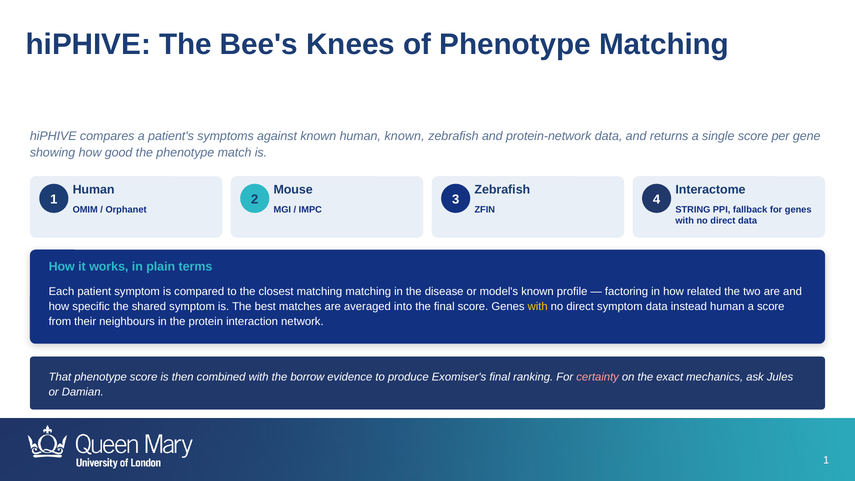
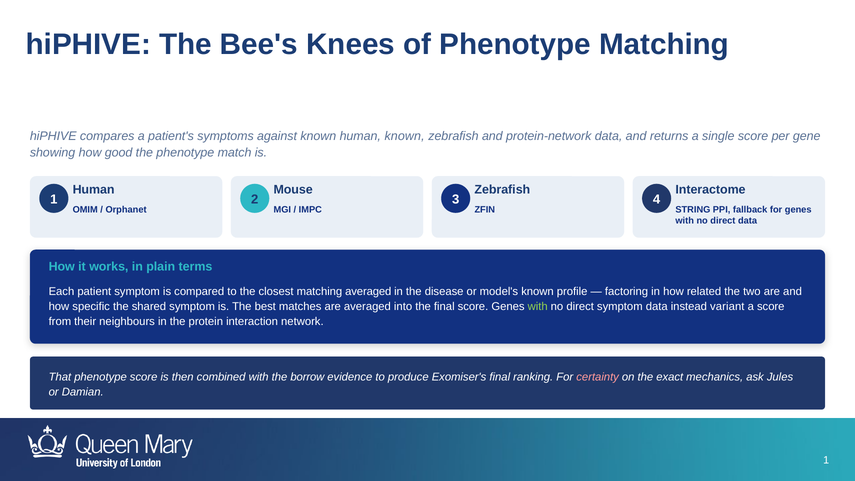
matching matching: matching -> averaged (368, 291)
with colour: yellow -> light green (538, 306)
instead human: human -> variant (727, 306)
